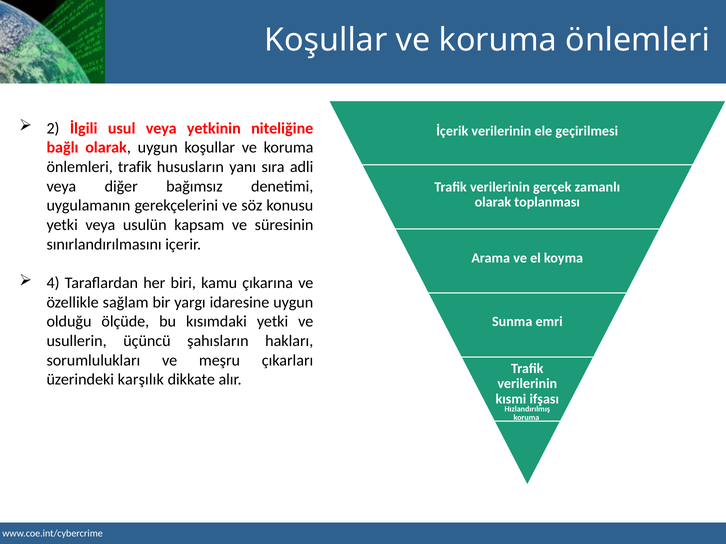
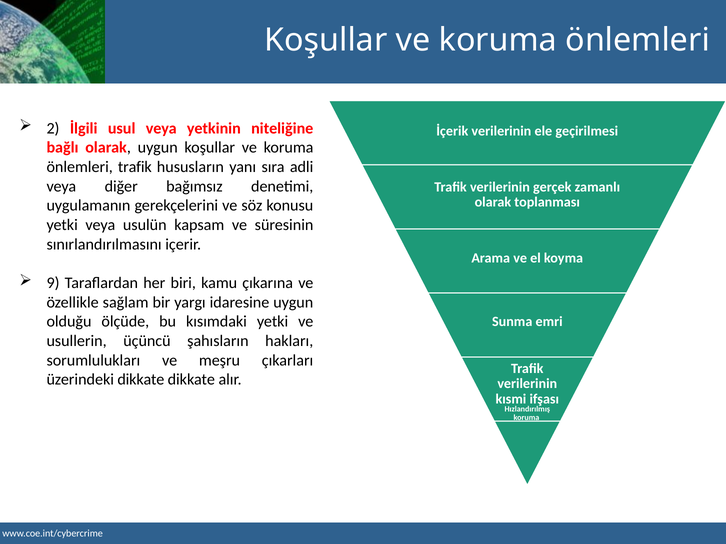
4: 4 -> 9 (53, 283)
üzerindeki karşılık: karşılık -> dikkate (141, 380)
